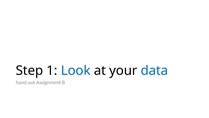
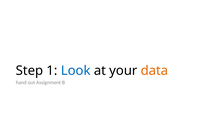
data colour: blue -> orange (154, 70)
